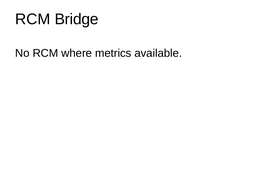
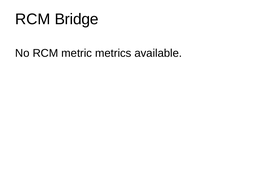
where: where -> metric (77, 53)
